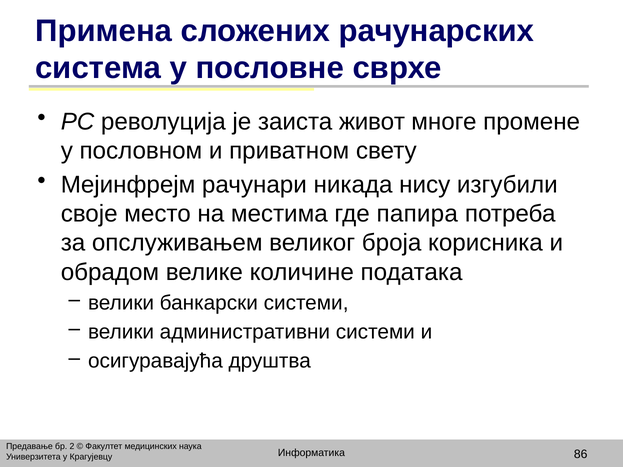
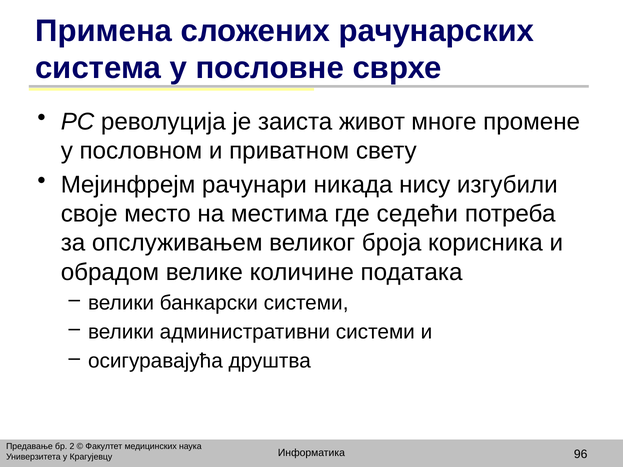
папира: папира -> седећи (417, 214)
86: 86 -> 96 (581, 454)
